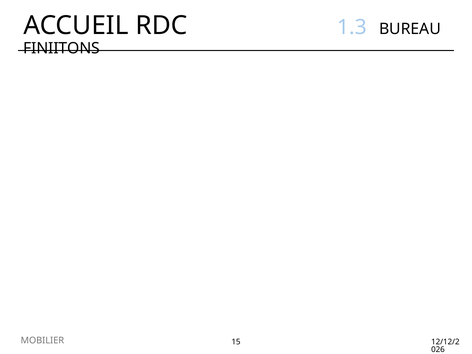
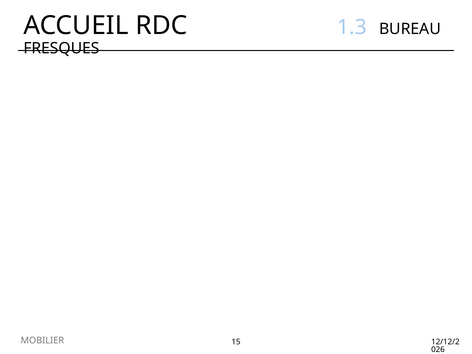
FINIITONS: FINIITONS -> FRESQUES (61, 48)
